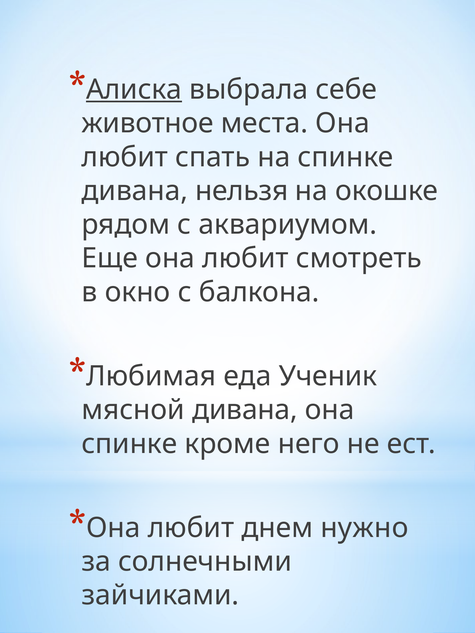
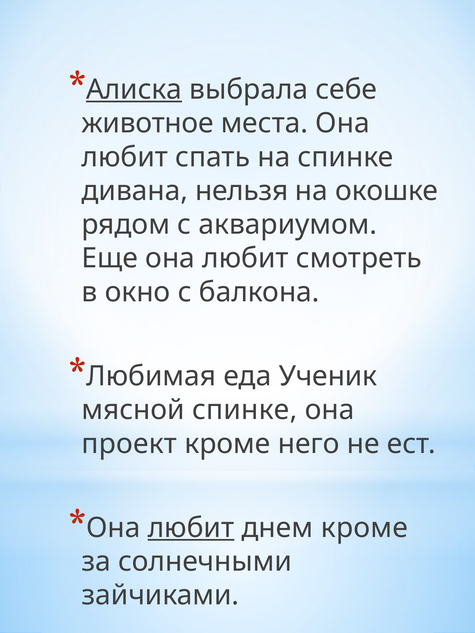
мясной дивана: дивана -> спинке (245, 410)
спинке: спинке -> проект (129, 444)
любит underline: none -> present (191, 528)
днем нужно: нужно -> кроме (364, 528)
